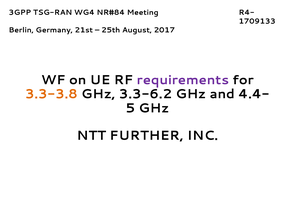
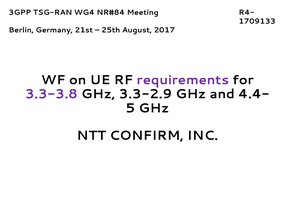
3.3-3.8 colour: orange -> purple (51, 94)
3.3-6.2: 3.3-6.2 -> 3.3-2.9 (145, 94)
FURTHER: FURTHER -> CONFIRM (147, 136)
